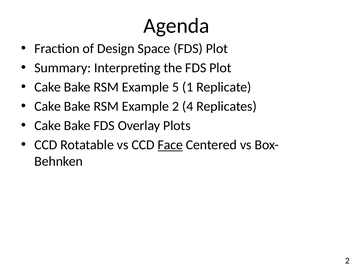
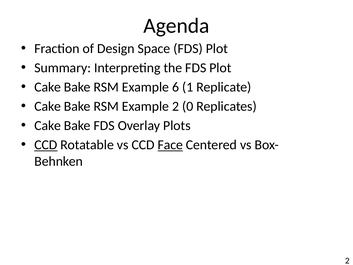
5: 5 -> 6 (176, 87)
4: 4 -> 0 (188, 106)
CCD underline: none -> present (46, 145)
